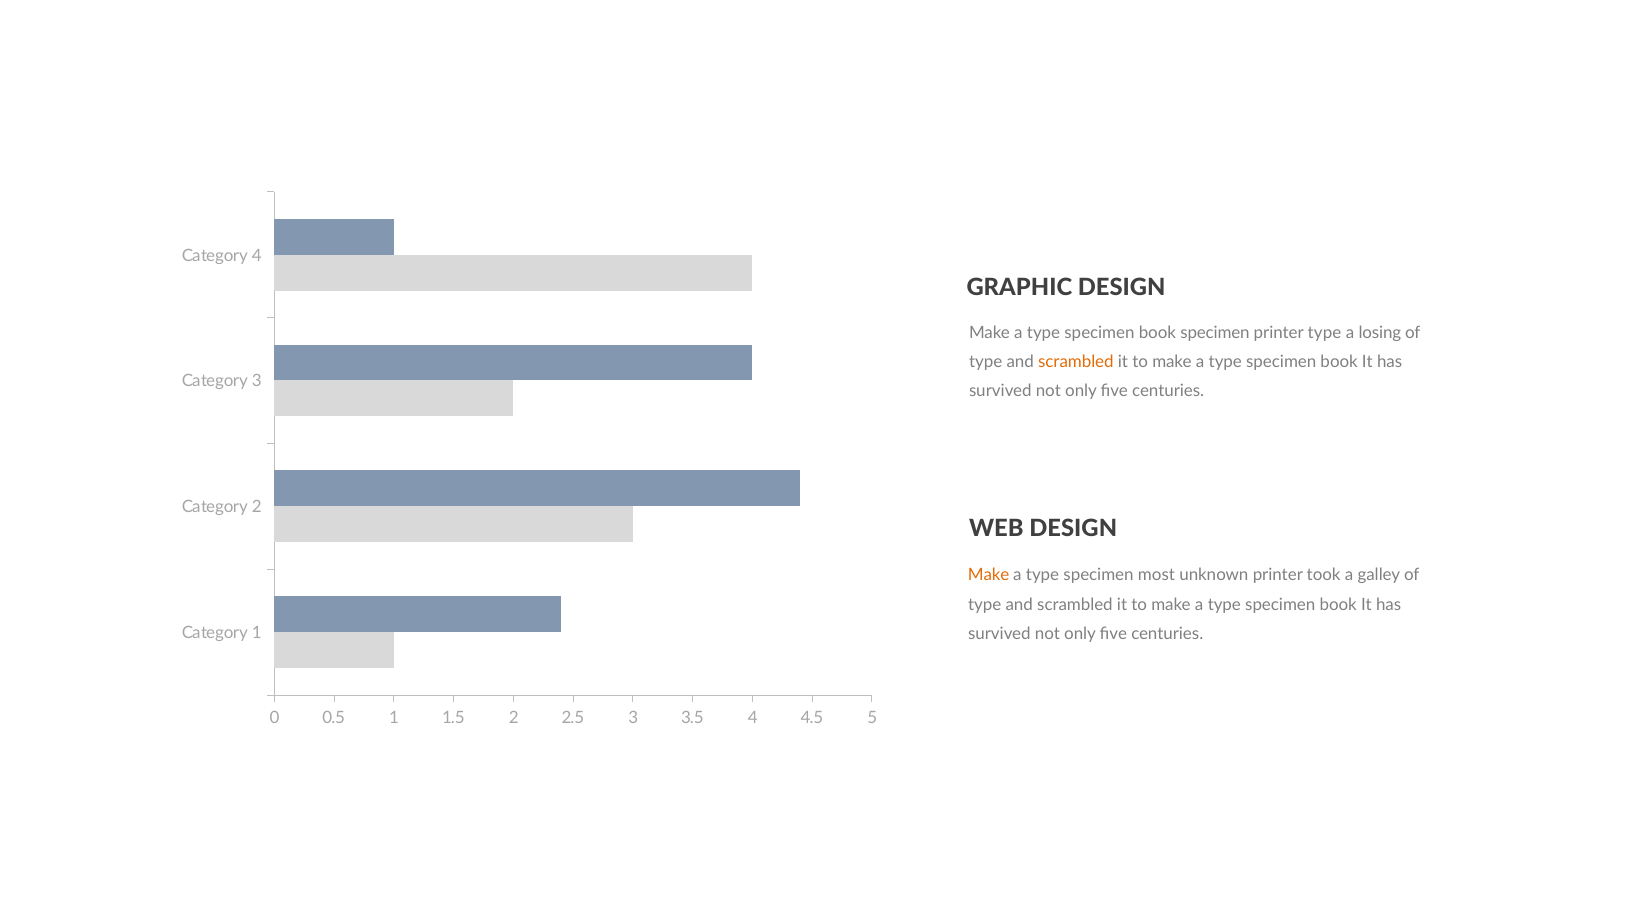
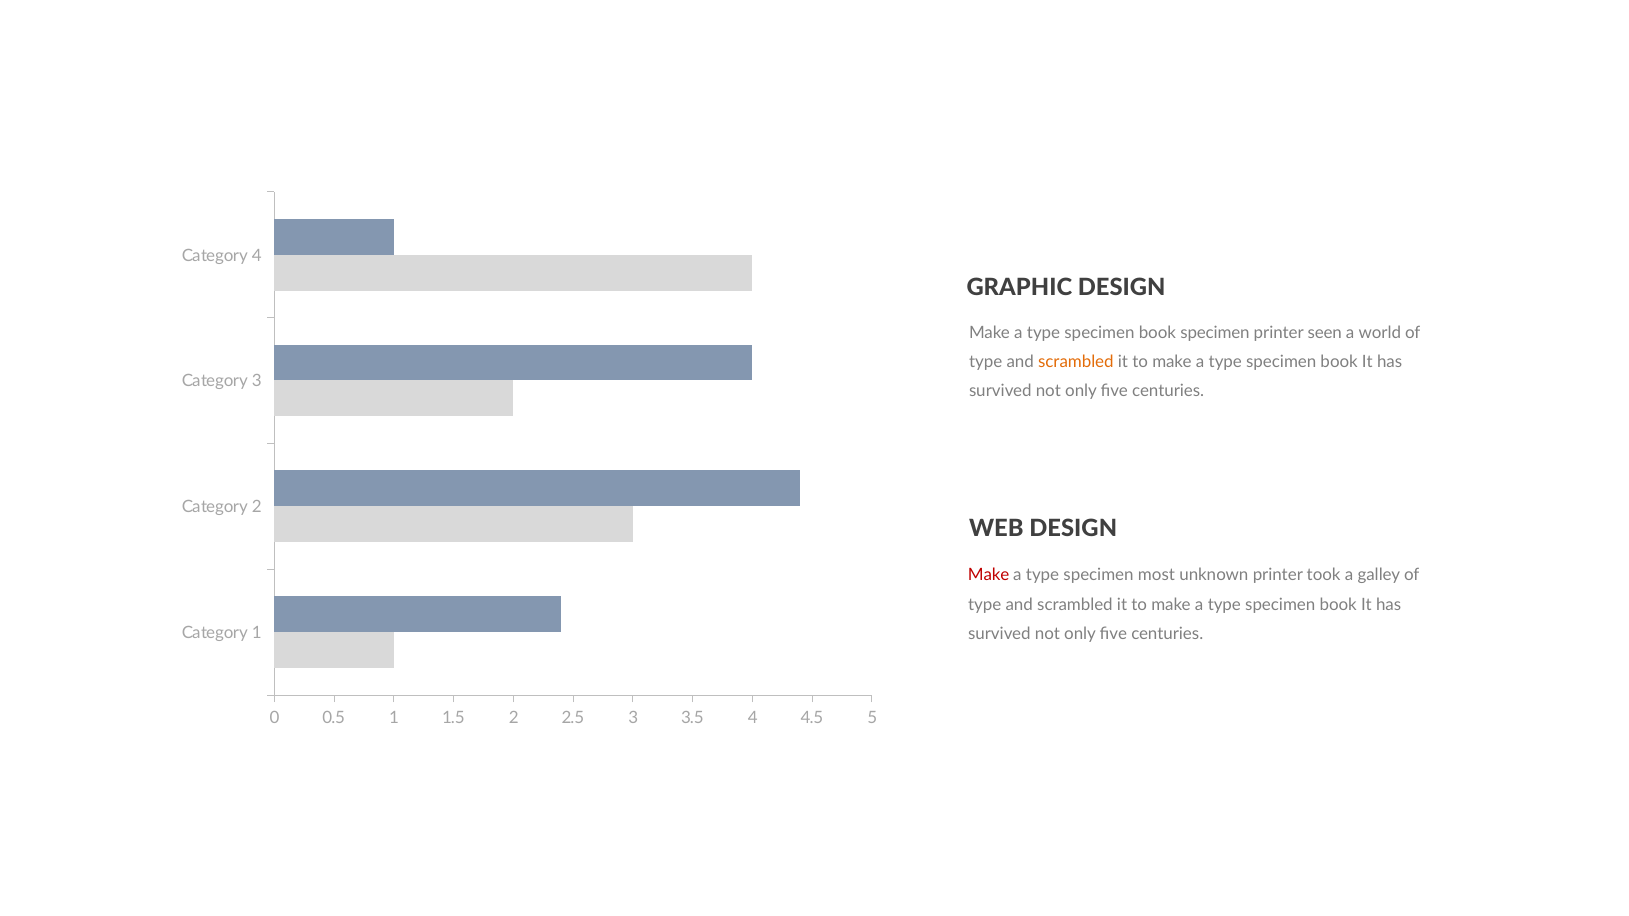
printer type: type -> seen (1325, 333)
losing: losing -> world (1380, 333)
Make colour: orange -> red (989, 575)
